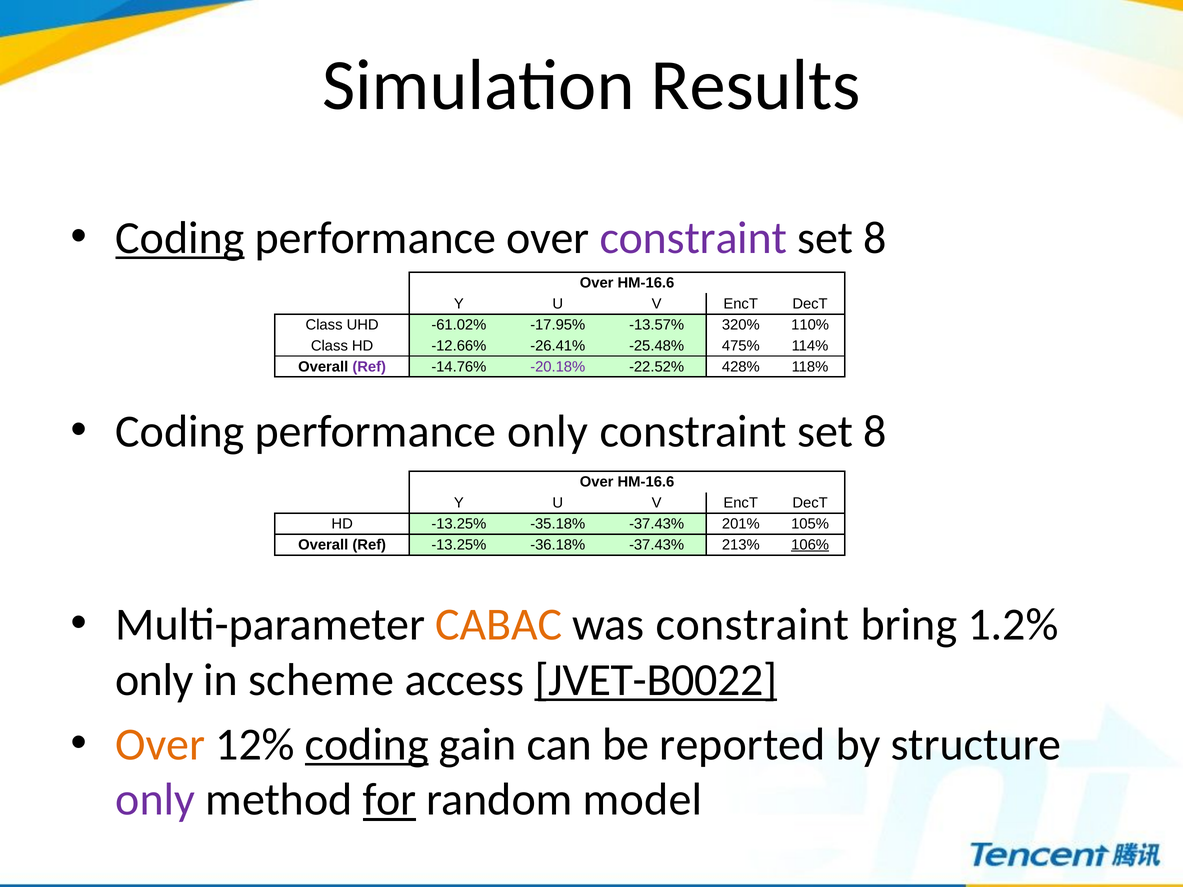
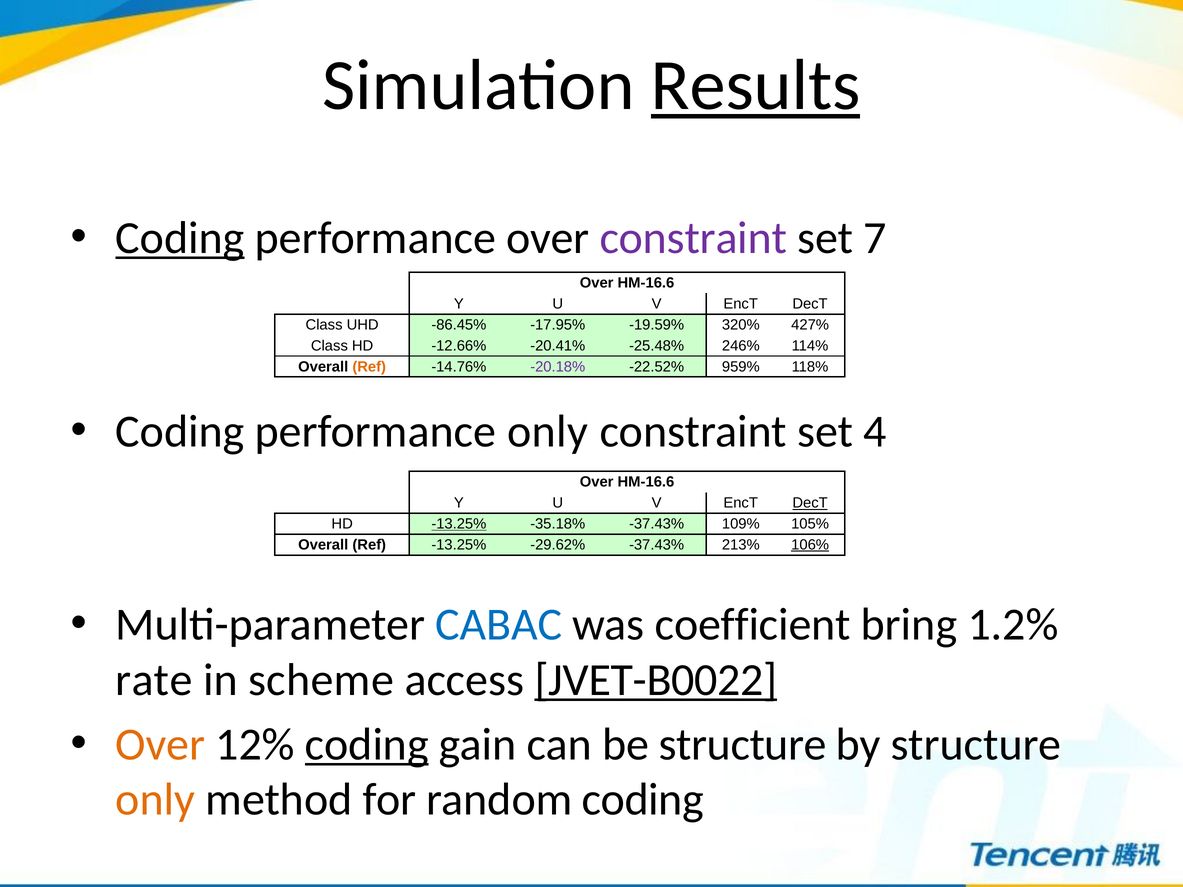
Results underline: none -> present (756, 85)
8: 8 -> 7 (875, 238)
-61.02%: -61.02% -> -86.45% (459, 325)
-13.57%: -13.57% -> -19.59% (657, 325)
110%: 110% -> 427% (810, 325)
-26.41%: -26.41% -> -20.41% (558, 346)
475%: 475% -> 246% (741, 346)
Ref colour: purple -> orange (369, 367)
428%: 428% -> 959% (741, 367)
8: 8 -> 4 (875, 432)
DecT underline: none -> present (810, 503)
-13.25% underline: none -> present (459, 524)
201%: 201% -> 109% (741, 524)
-36.18%: -36.18% -> -29.62% (558, 545)
CABAC colour: orange -> blue (499, 625)
was constraint: constraint -> coefficient (753, 625)
only: only -> rate (154, 680)
be reported: reported -> structure (743, 745)
only colour: purple -> orange (155, 800)
for underline: present -> none (390, 800)
random model: model -> coding (643, 800)
